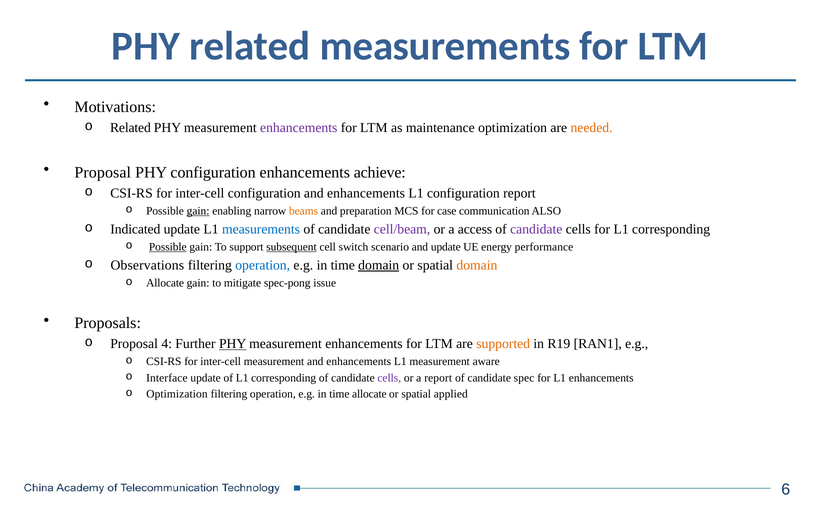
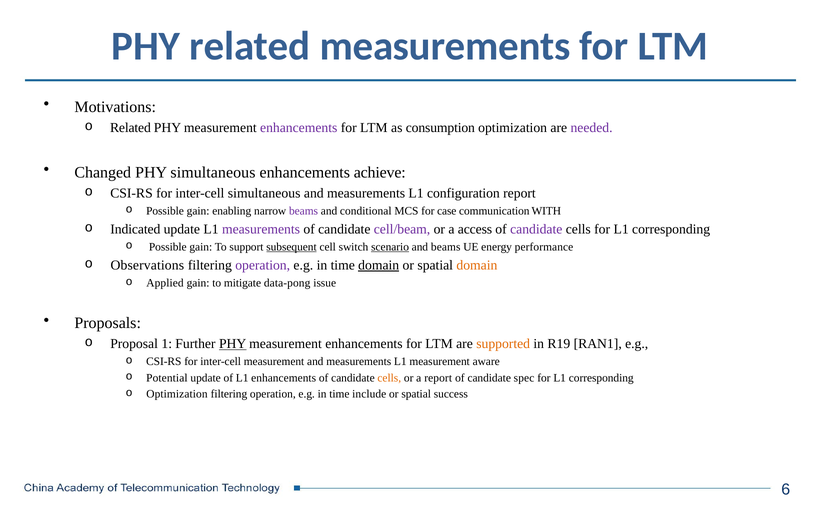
maintenance: maintenance -> consumption (440, 128)
needed colour: orange -> purple (592, 128)
Proposal: Proposal -> Changed (103, 173)
PHY configuration: configuration -> simultaneous (213, 173)
inter-cell configuration: configuration -> simultaneous (264, 193)
enhancements: enhancements -> measurements (366, 193)
gain underline: present -> none (198, 211)
beams colour: orange -> purple (304, 211)
preparation: preparation -> conditional (366, 211)
ALSO: ALSO -> WITH (546, 211)
measurements colour: blue -> purple (261, 229)
Possible underline: present -> none (168, 247)
scenario underline: none -> present (390, 247)
and update: update -> beams (446, 247)
operation colour: blue -> purple (263, 266)
Allocate: Allocate -> Applied (165, 283)
spec-pong: spec-pong -> data-pong (287, 283)
4: 4 -> 1 (167, 344)
measurement and enhancements: enhancements -> measurements (359, 362)
Interface: Interface -> Potential (167, 378)
of L1 corresponding: corresponding -> enhancements (284, 378)
cells colour: purple -> orange (389, 378)
enhancements: enhancements -> corresponding (601, 378)
time allocate: allocate -> include (369, 395)
applied: applied -> success (451, 395)
